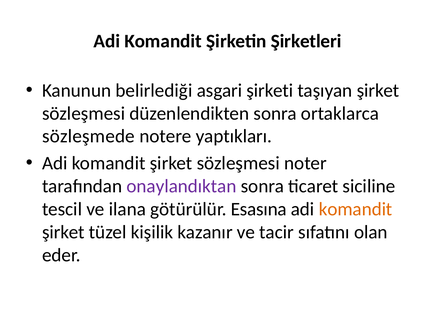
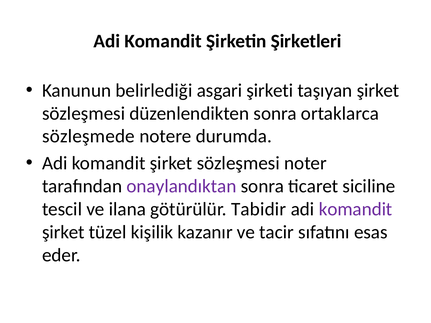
yaptıkları: yaptıkları -> durumda (234, 136)
Esasına: Esasına -> Tabidir (259, 209)
komandit colour: orange -> purple (356, 209)
olan: olan -> esas (371, 232)
